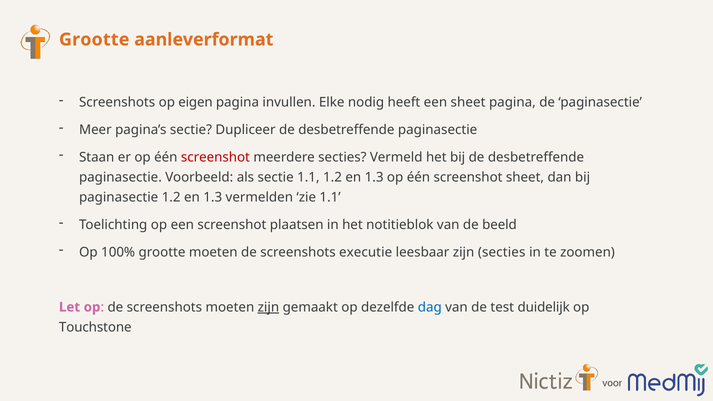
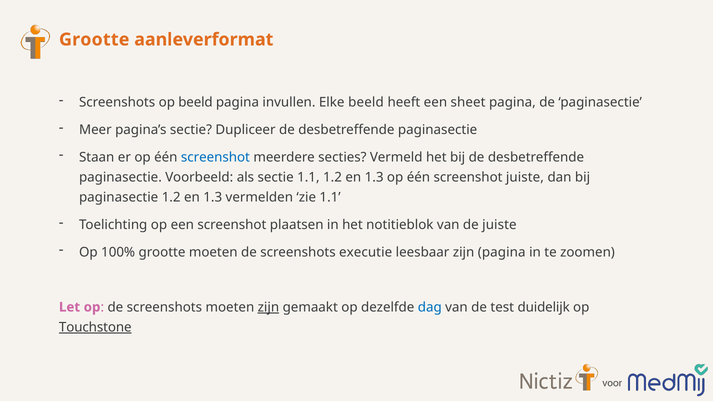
op eigen: eigen -> beeld (195, 102)
Elke nodig: nodig -> beeld (366, 102)
screenshot colour: red -> blue (215, 157)
screenshot sheet: sheet -> juiste (525, 177)
de beeld: beeld -> juiste (499, 225)
zijn secties: secties -> pagina (502, 252)
Touchstone underline: none -> present (95, 327)
